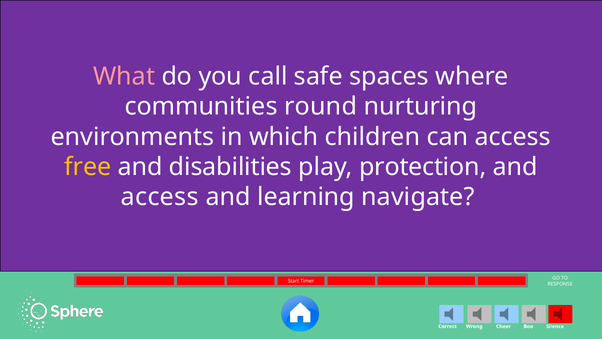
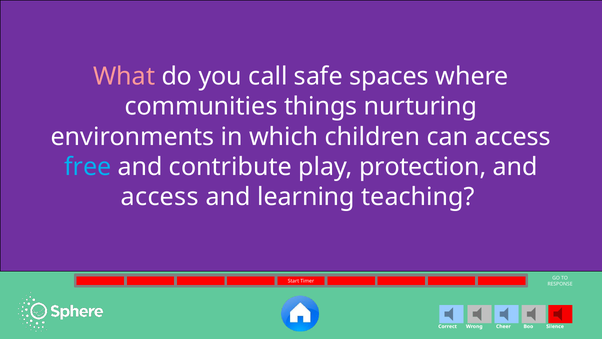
round: round -> things (321, 106)
free colour: yellow -> light blue (88, 167)
disabilities: disabilities -> contribute (230, 167)
navigate: navigate -> teaching (418, 197)
